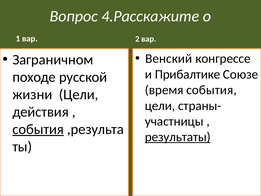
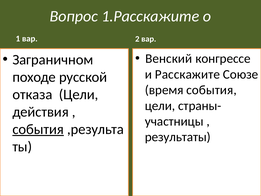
4.Расскажите: 4.Расскажите -> 1.Расскажите (150, 16)
Прибалтике: Прибалтике -> Расскажите (187, 74)
жизни: жизни -> отказа (32, 94)
результаты underline: present -> none (178, 137)
